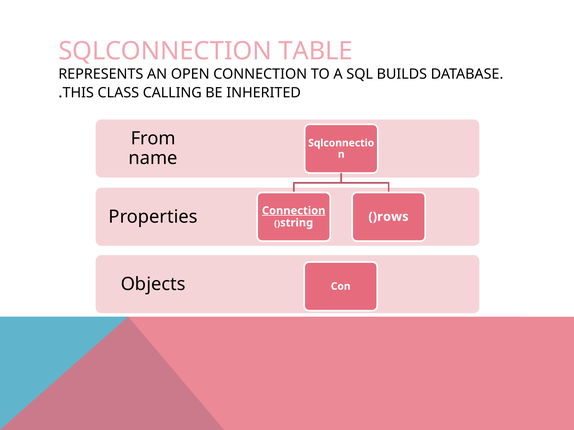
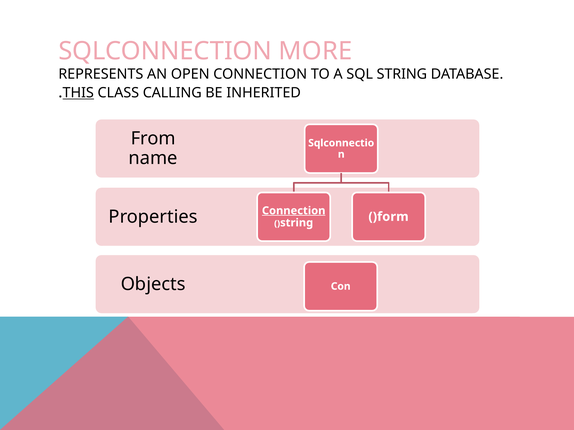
TABLE: TABLE -> MORE (315, 51)
SQL BUILDS: BUILDS -> STRING (402, 74)
THIS underline: none -> present (78, 93)
rows: rows -> form (393, 217)
